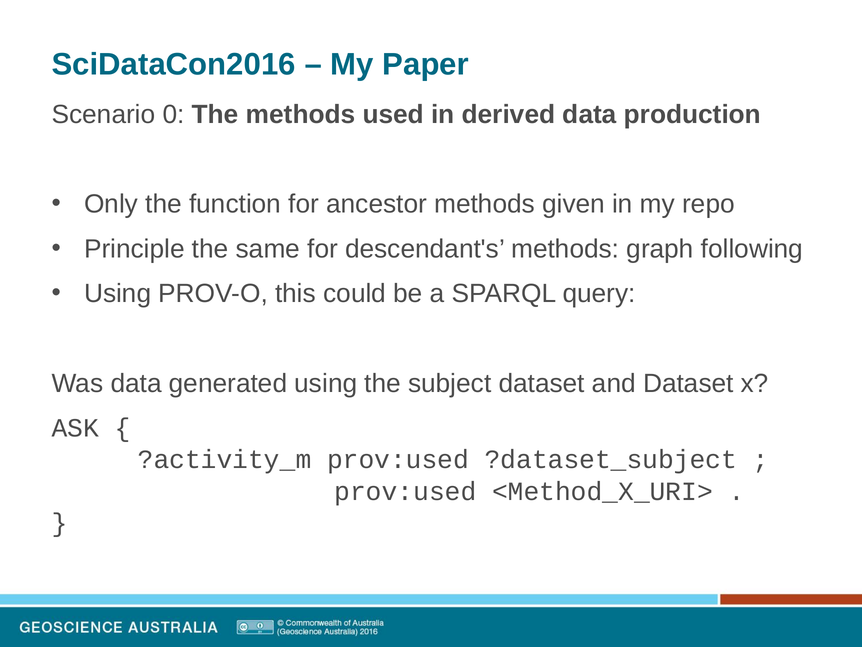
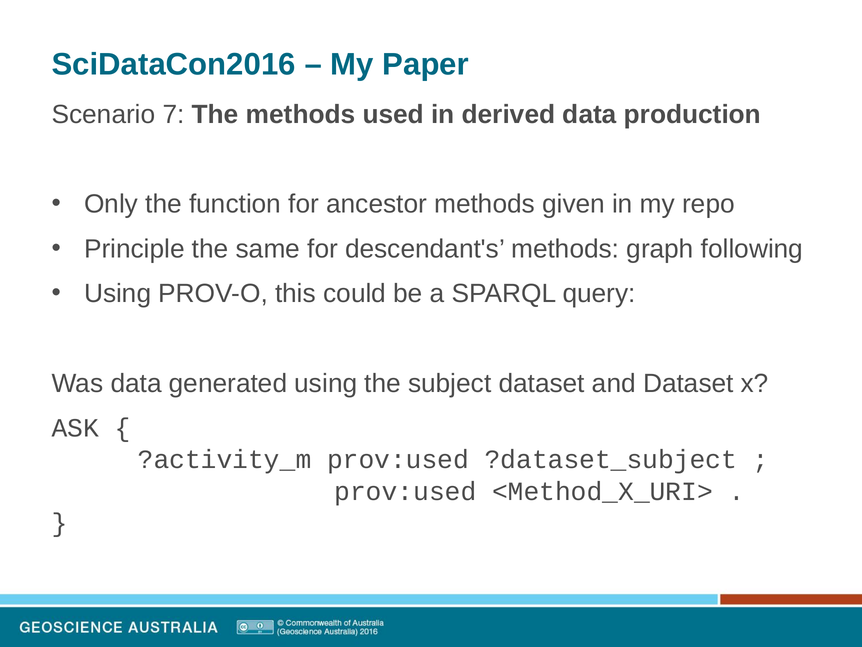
0: 0 -> 7 (174, 114)
